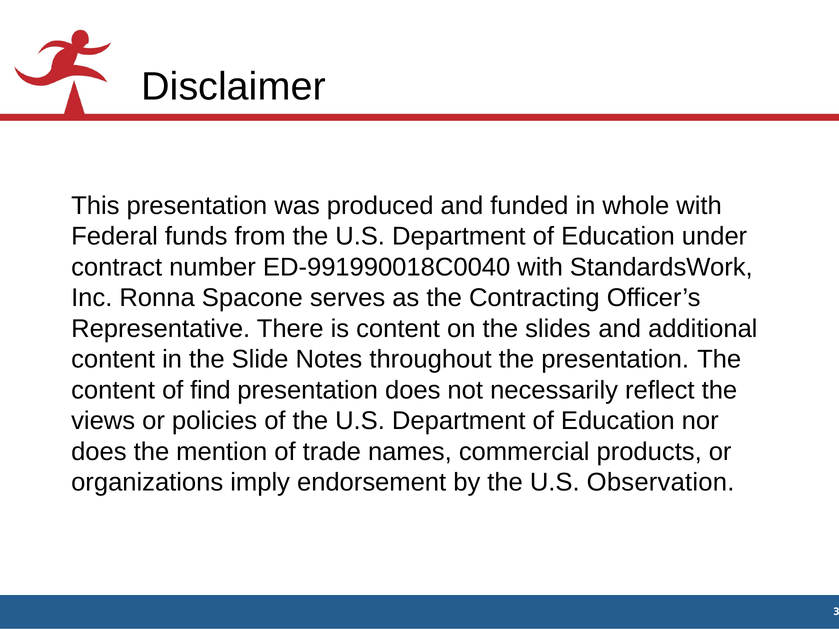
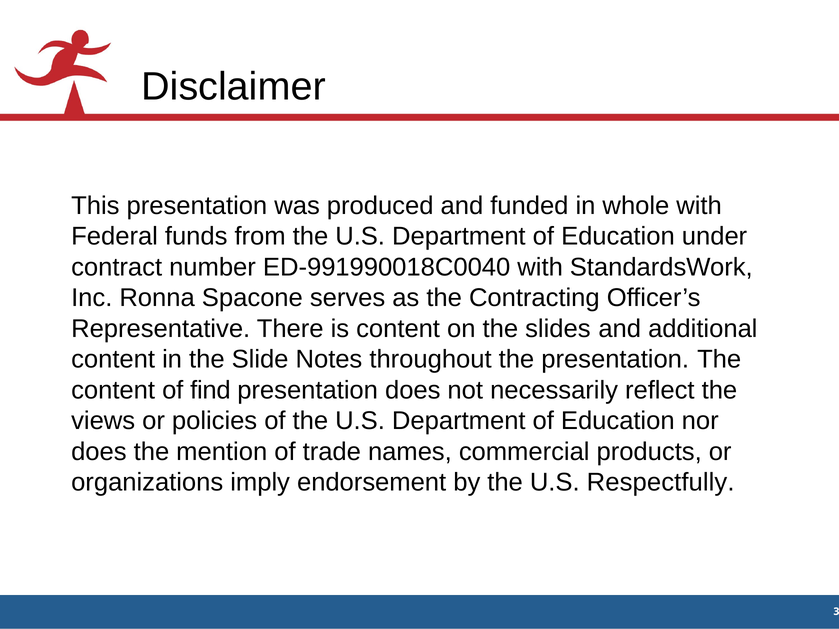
Observation: Observation -> Respectfully (661, 483)
